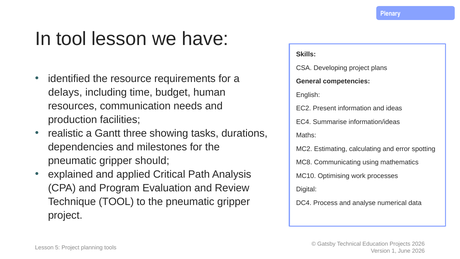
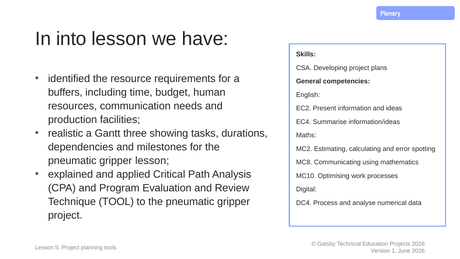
In tool: tool -> into (71, 39)
delays: delays -> buffers (65, 92)
gripper should: should -> lesson (152, 160)
